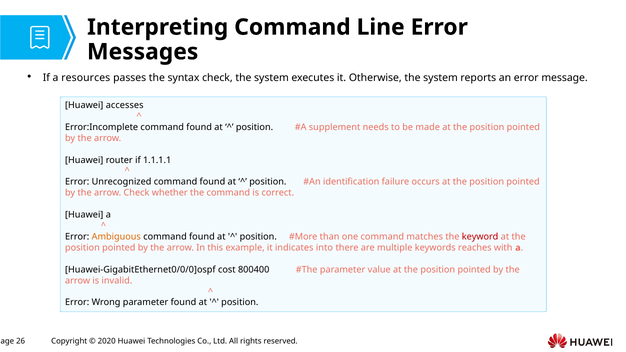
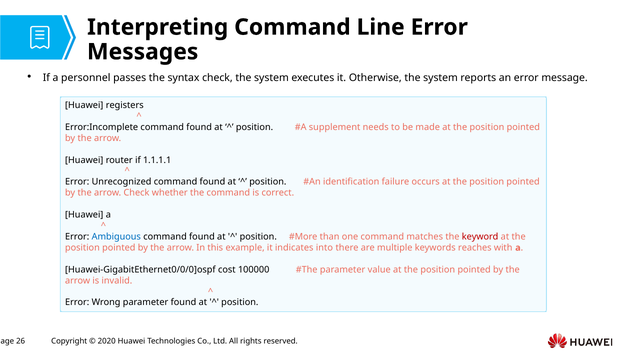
resources: resources -> personnel (86, 78)
accesses: accesses -> registers (125, 105)
Ambiguous colour: orange -> blue (116, 237)
800400: 800400 -> 100000 (254, 270)
